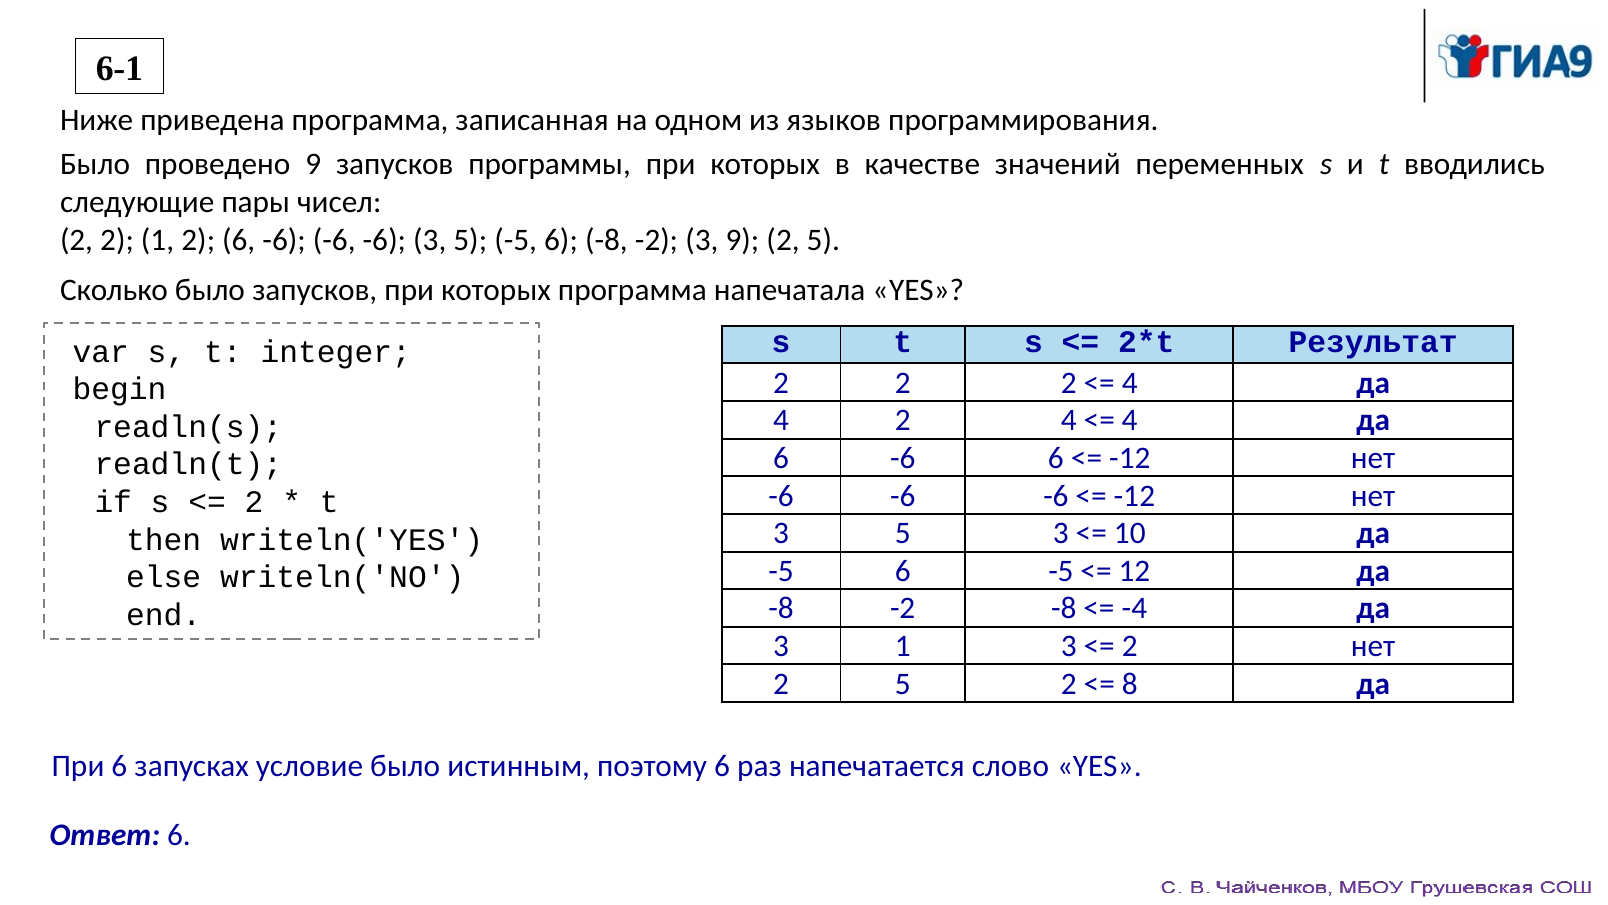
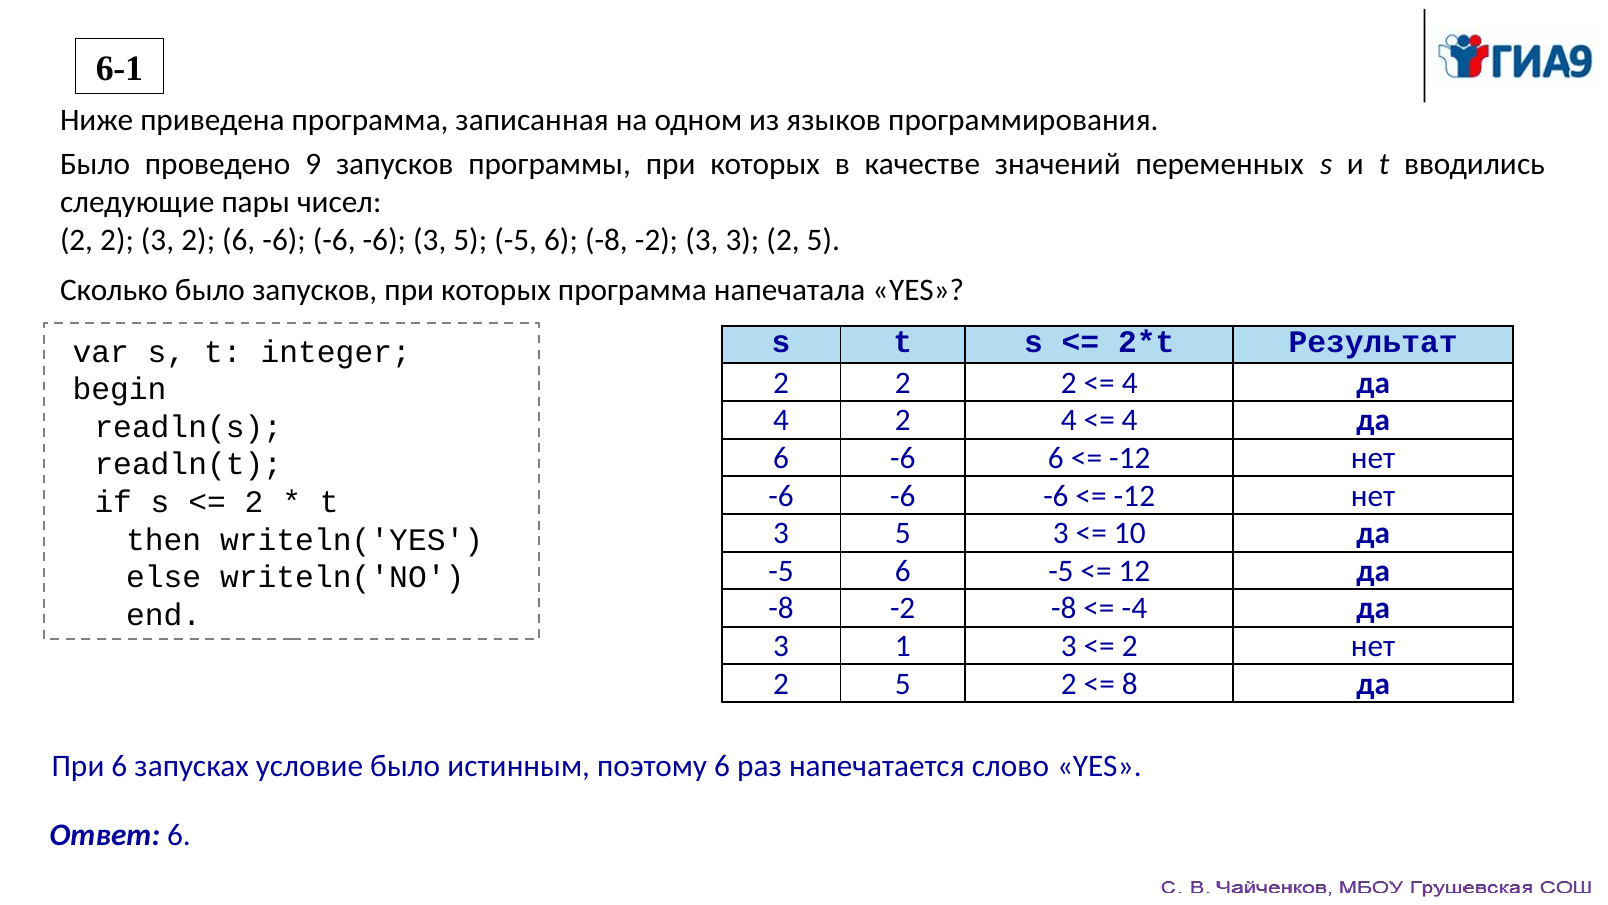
2 1: 1 -> 3 (157, 240)
3 9: 9 -> 3 (742, 240)
